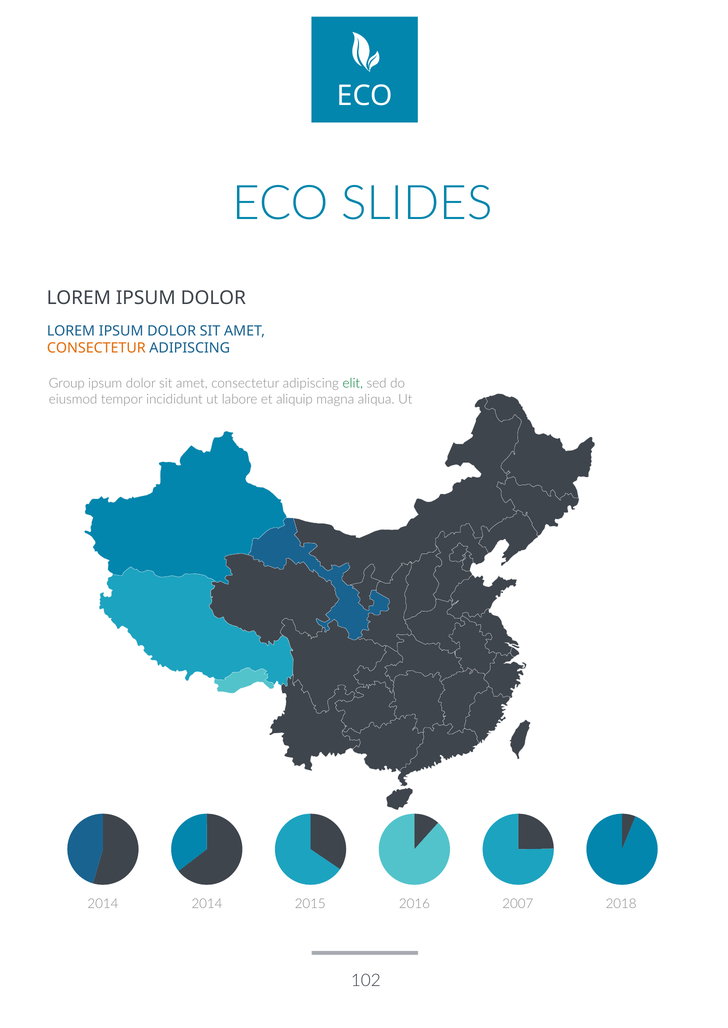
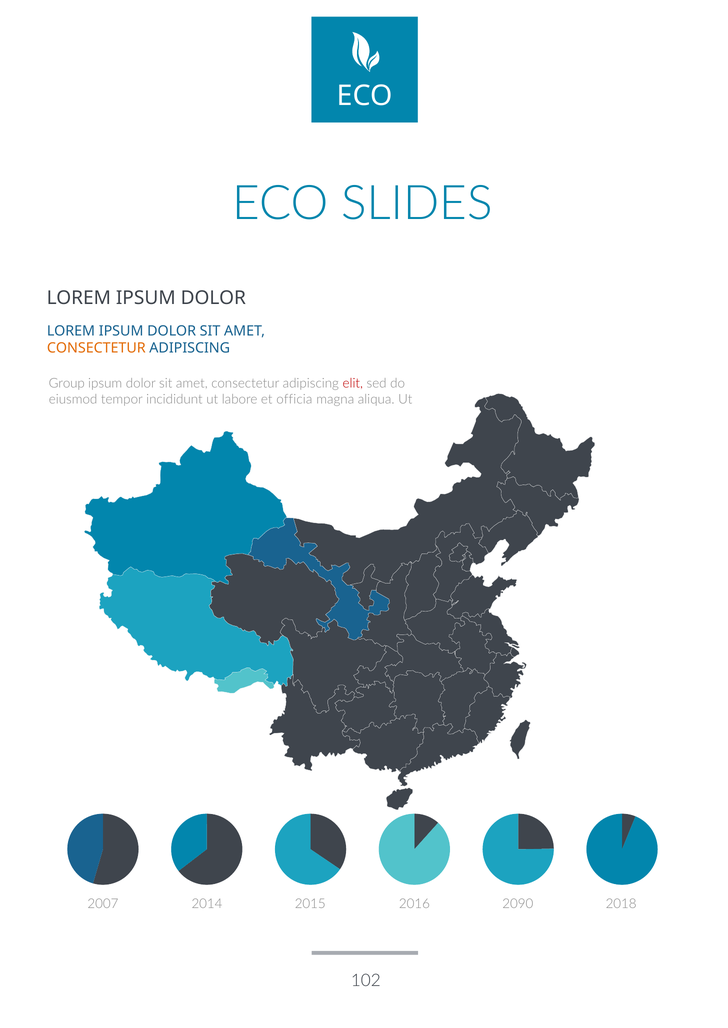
elit colour: green -> red (353, 384)
aliquip: aliquip -> officia (294, 400)
2014: 2014 -> 2007 (103, 905)
2007: 2007 -> 2090 (518, 905)
